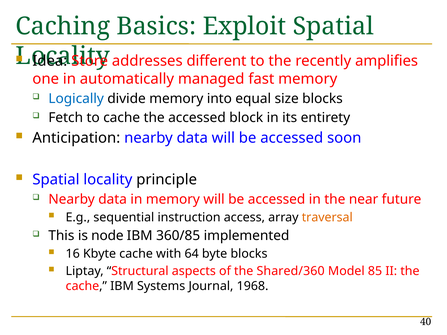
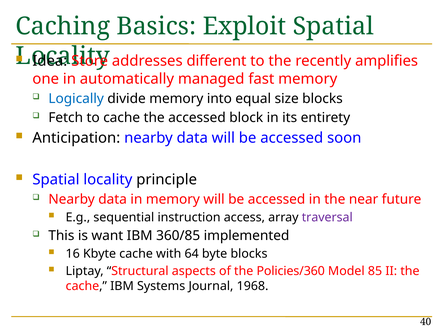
traversal colour: orange -> purple (327, 217)
node: node -> want (107, 236)
Shared/360: Shared/360 -> Policies/360 (291, 271)
